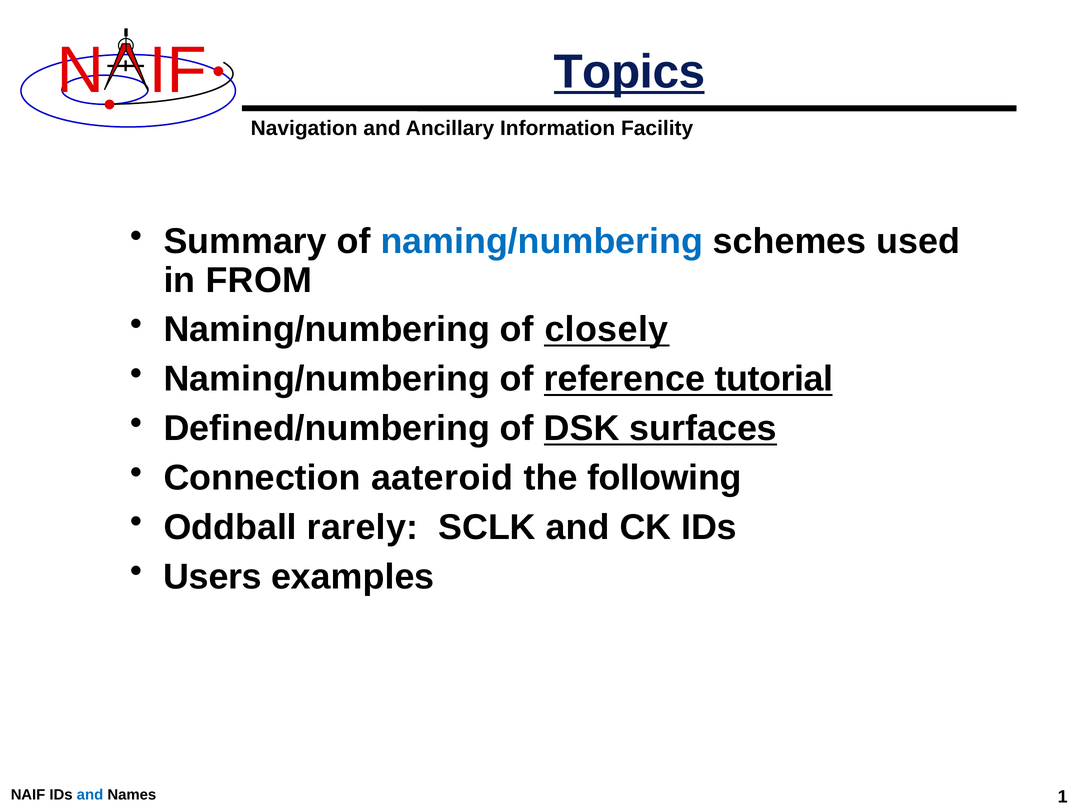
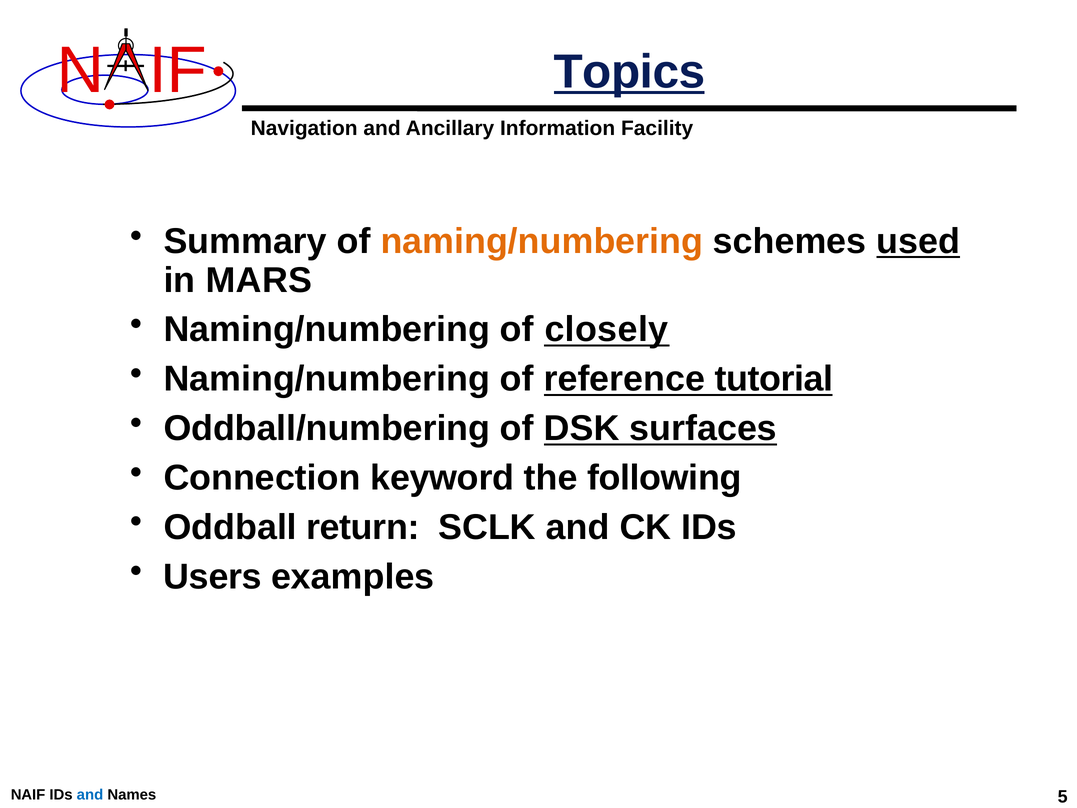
naming/numbering colour: blue -> orange (542, 242)
used underline: none -> present (918, 242)
FROM: FROM -> MARS (259, 280)
Defined/numbering: Defined/numbering -> Oddball/numbering (327, 429)
aateroid: aateroid -> keyword (442, 478)
rarely: rarely -> return (363, 528)
1: 1 -> 5 (1063, 797)
